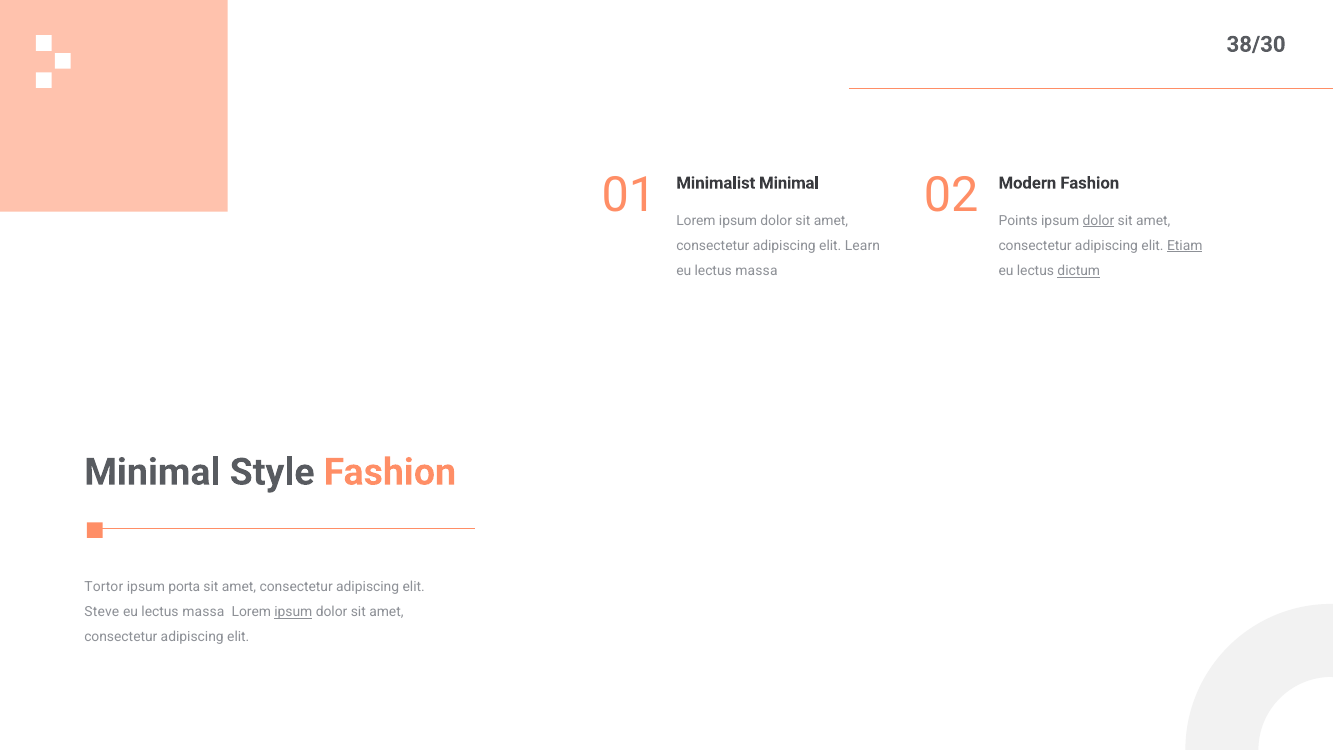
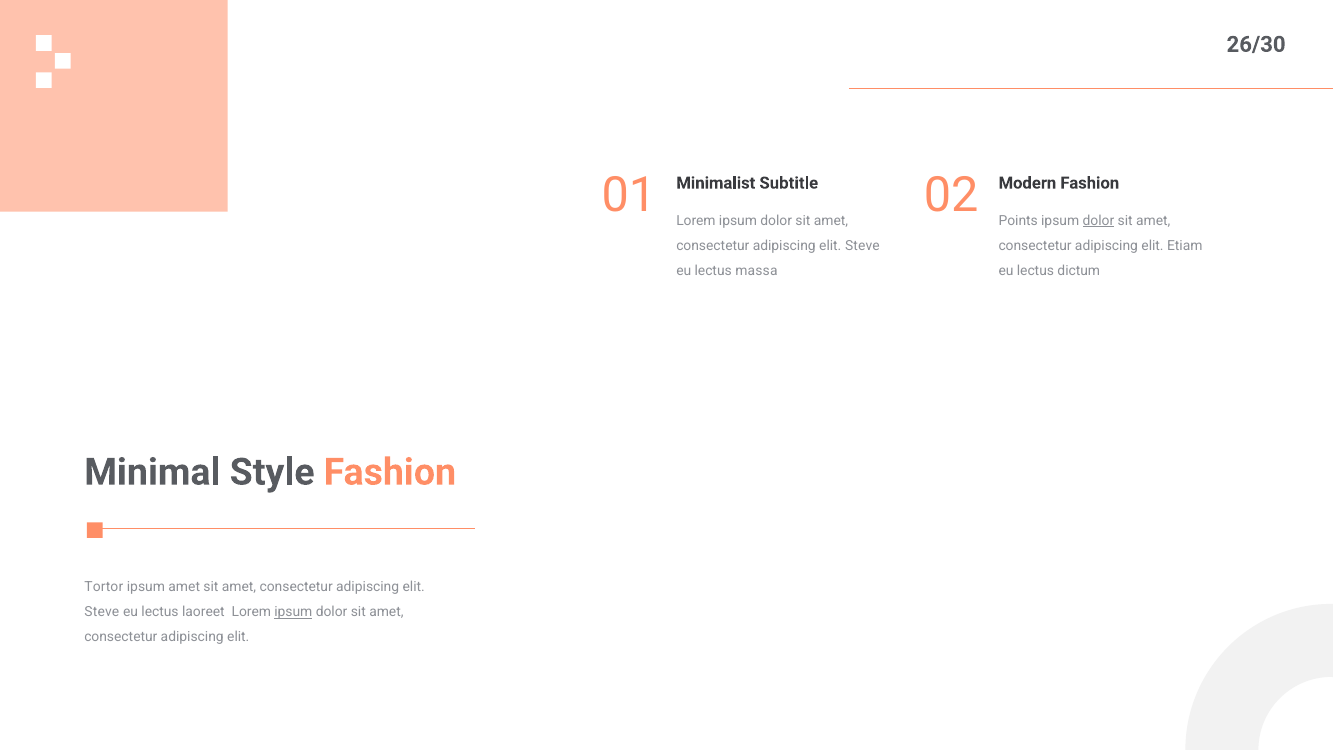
38/30: 38/30 -> 26/30 (1256, 44)
Minimalist Minimal: Minimal -> Subtitle (789, 183)
Learn: Learn -> Steve (862, 246)
Etiam underline: present -> none (1185, 246)
dictum underline: present -> none (1079, 271)
ipsum porta: porta -> amet (184, 587)
massa: massa -> laoreet (203, 612)
